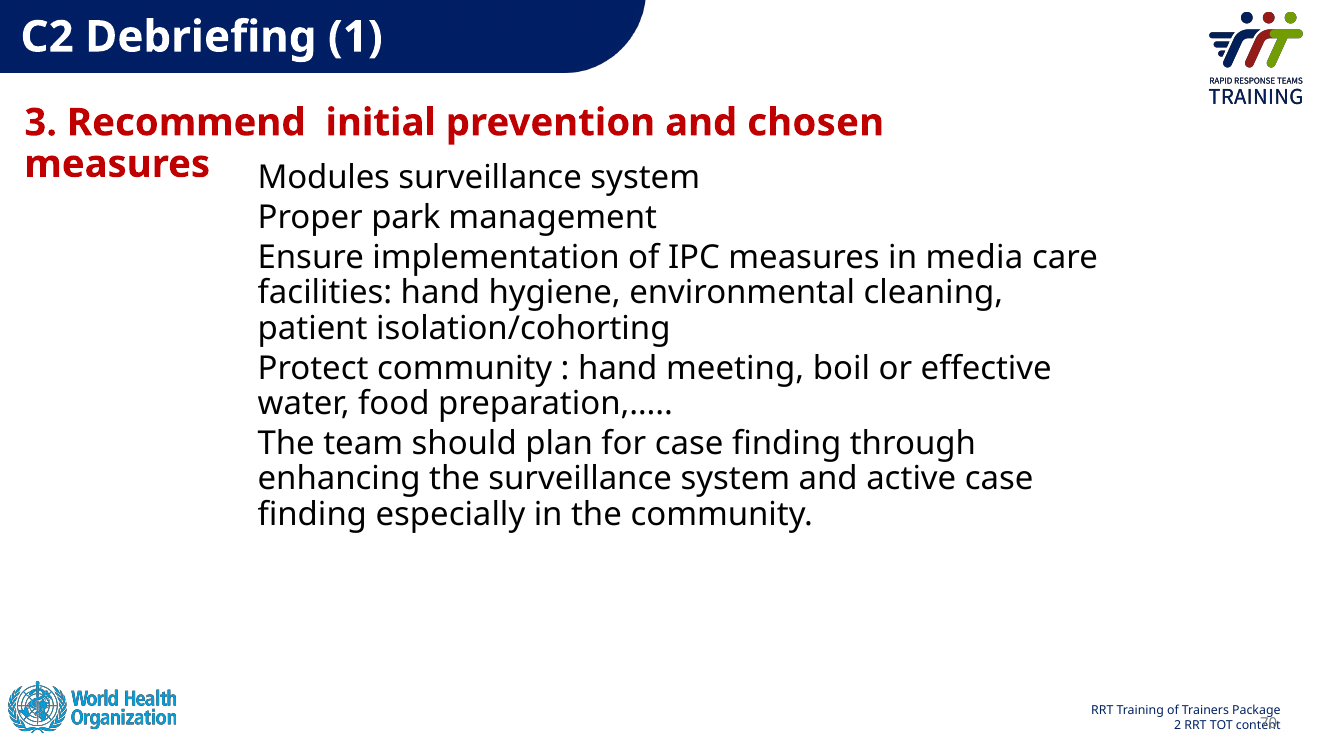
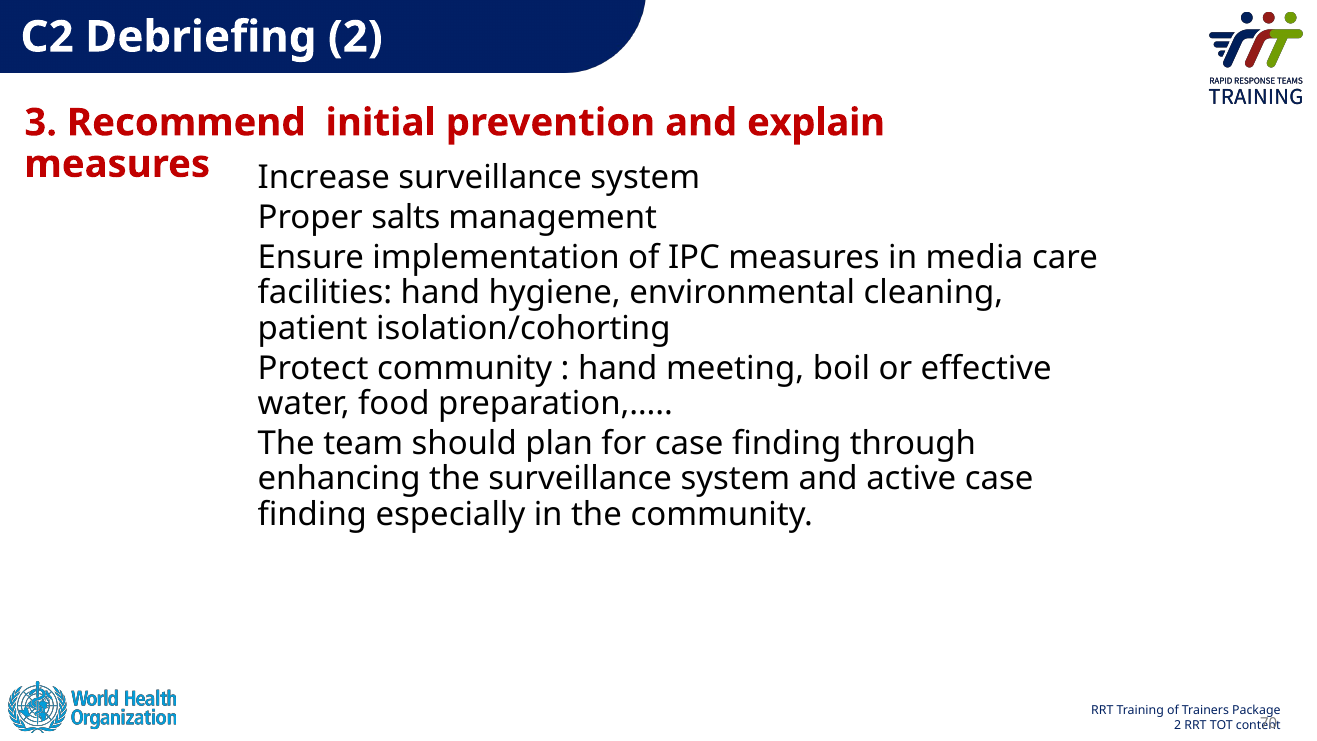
Debriefing 1: 1 -> 2 (355, 37)
chosen: chosen -> explain (816, 123)
Modules: Modules -> Increase (324, 178)
park: park -> salts (406, 218)
